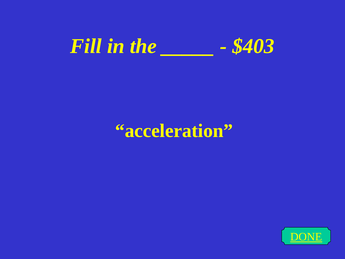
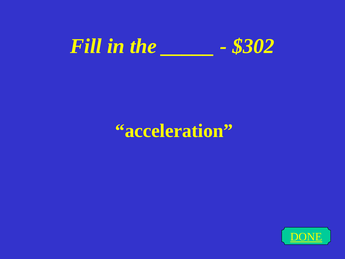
$403: $403 -> $302 (253, 46)
